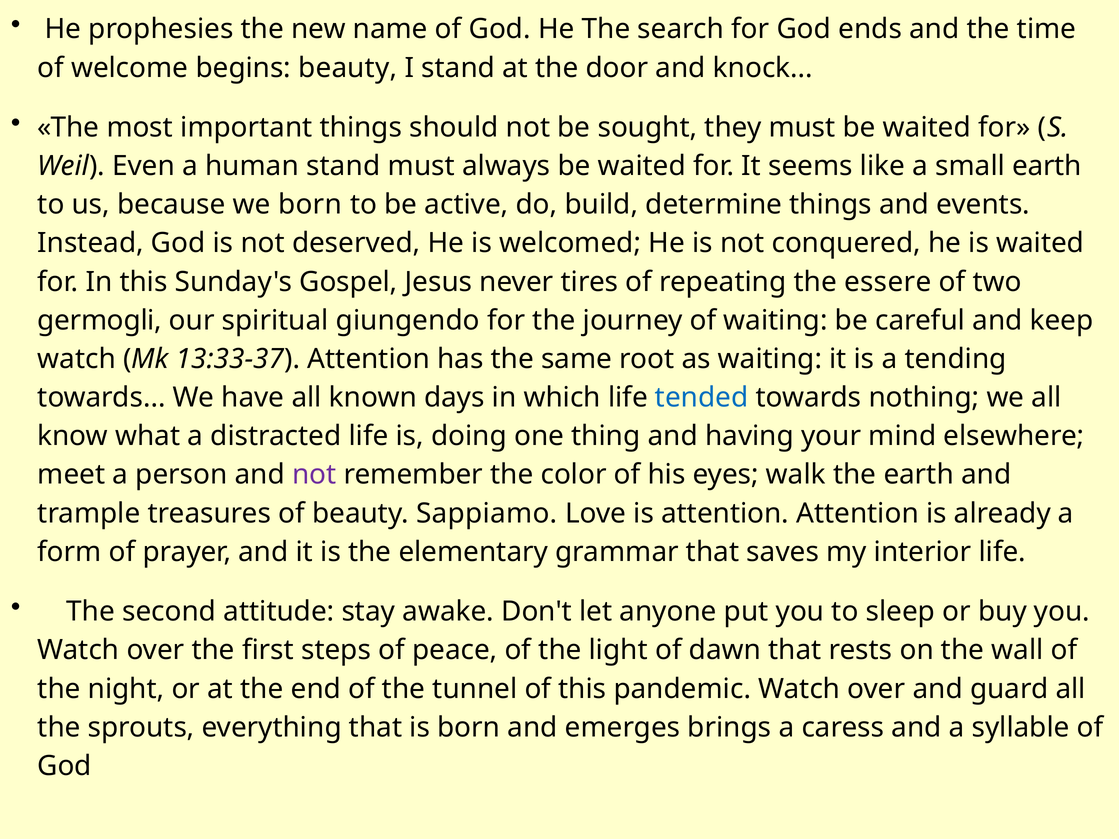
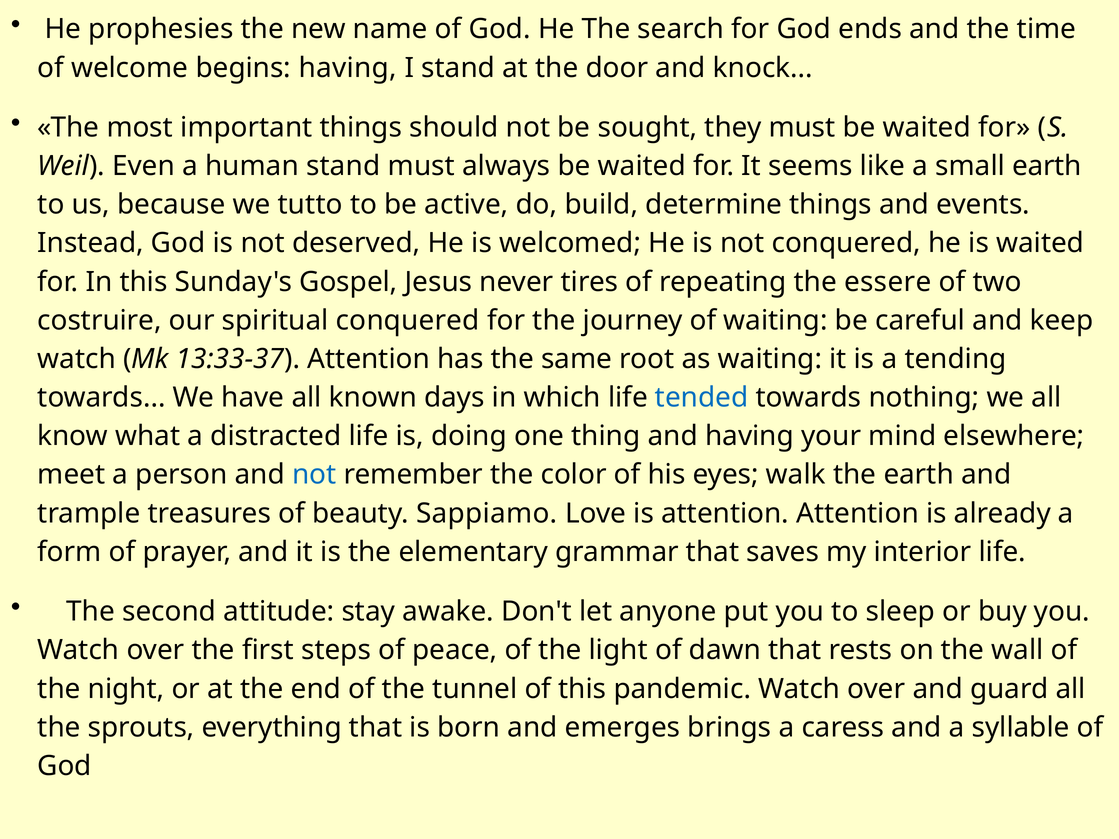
begins beauty: beauty -> having (348, 68)
we born: born -> tutto (310, 205)
germogli: germogli -> costruire (100, 321)
spiritual giungendo: giungendo -> conquered (408, 321)
not colour: purple -> blue (314, 475)
